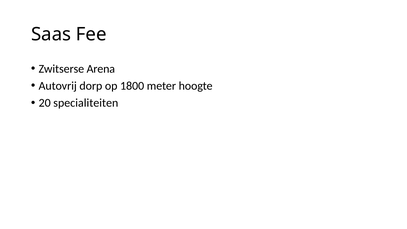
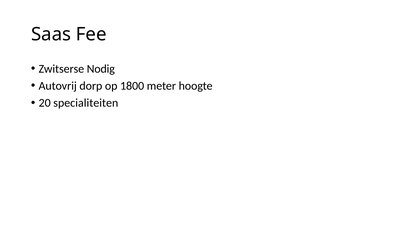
Arena: Arena -> Nodig (101, 69)
